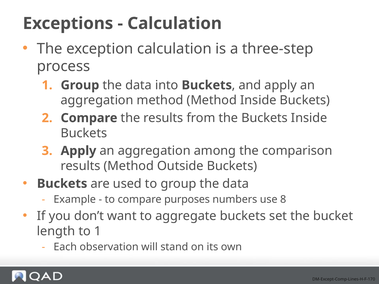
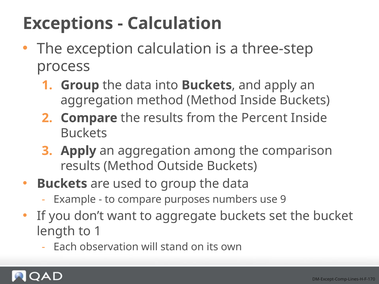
the Buckets: Buckets -> Percent (264, 118)
8: 8 -> 9 (283, 200)
